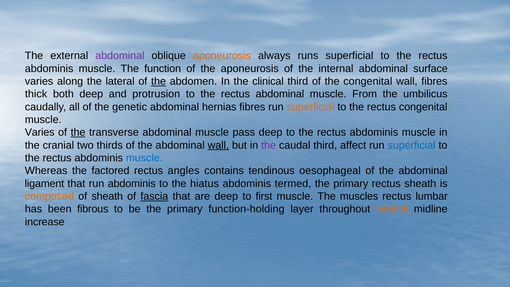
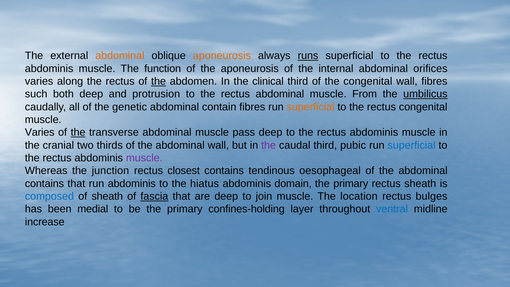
abdominal colour: purple -> orange (120, 56)
runs underline: none -> present (308, 56)
surface: surface -> orifices (430, 69)
along the lateral: lateral -> rectus (120, 81)
thick: thick -> such (36, 94)
umbilicus underline: none -> present (425, 94)
hernias: hernias -> contain (219, 107)
wall underline: present -> none (218, 145)
affect: affect -> pubic (353, 145)
muscle colour: blue -> purple (144, 158)
factored: factored -> junction (110, 171)
angles: angles -> closest (184, 171)
ligament: ligament -> contains (44, 183)
termed: termed -> domain (293, 183)
composed colour: orange -> blue (49, 196)
first: first -> join (264, 196)
muscles: muscles -> location (359, 196)
lumbar: lumbar -> bulges (432, 196)
fibrous: fibrous -> medial (93, 209)
function-holding: function-holding -> confines-holding (247, 209)
ventral colour: orange -> blue (392, 209)
